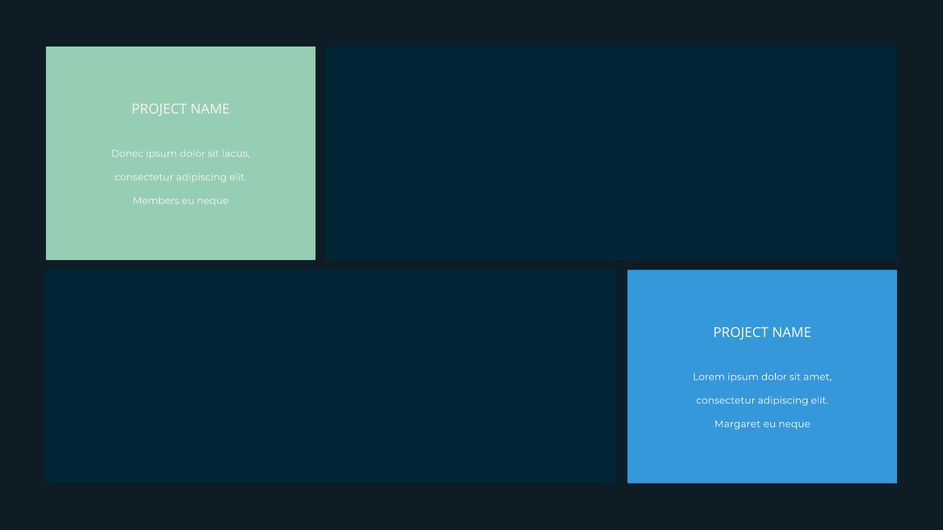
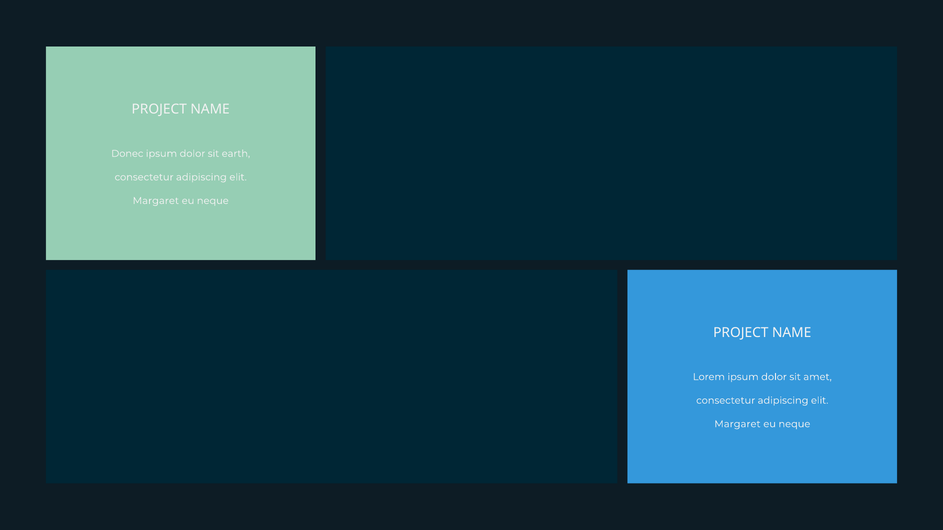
lacus: lacus -> earth (236, 154)
Members: Members -> Margaret (156, 201)
